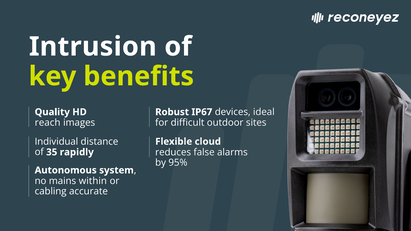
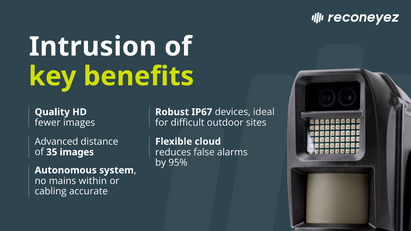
reach: reach -> fewer (48, 123)
Individual: Individual -> Advanced (56, 142)
35 rapidly: rapidly -> images (77, 152)
